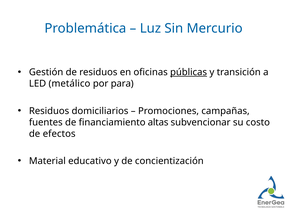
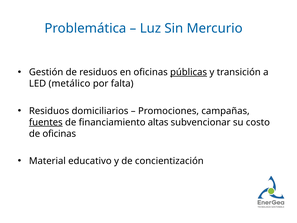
para: para -> falta (122, 84)
fuentes underline: none -> present (46, 122)
de efectos: efectos -> oficinas (59, 134)
